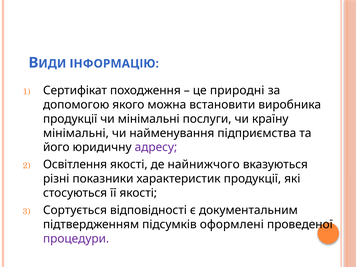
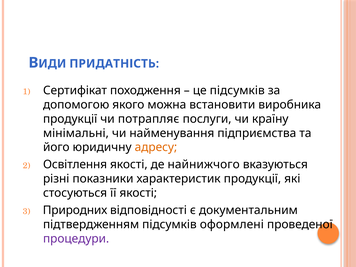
ІНФОРМАЦІЮ: ІНФОРМАЦІЮ -> ПРИДАТНІСТЬ (114, 64)
це природні: природні -> підсумків (237, 90)
чи мінімальні: мінімальні -> потрапляє (149, 119)
адресу colour: purple -> orange (156, 147)
Сортується: Сортується -> Природних (75, 210)
